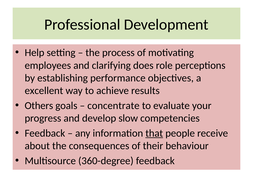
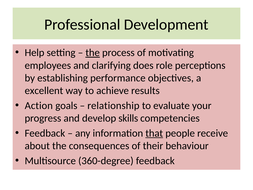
the underline: none -> present (93, 53)
Others: Others -> Action (39, 105)
concentrate: concentrate -> relationship (113, 105)
slow: slow -> skills (128, 118)
